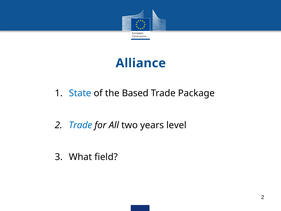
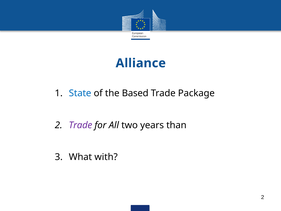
Trade colour: blue -> purple (80, 125)
level: level -> than (176, 125)
field: field -> with (106, 157)
